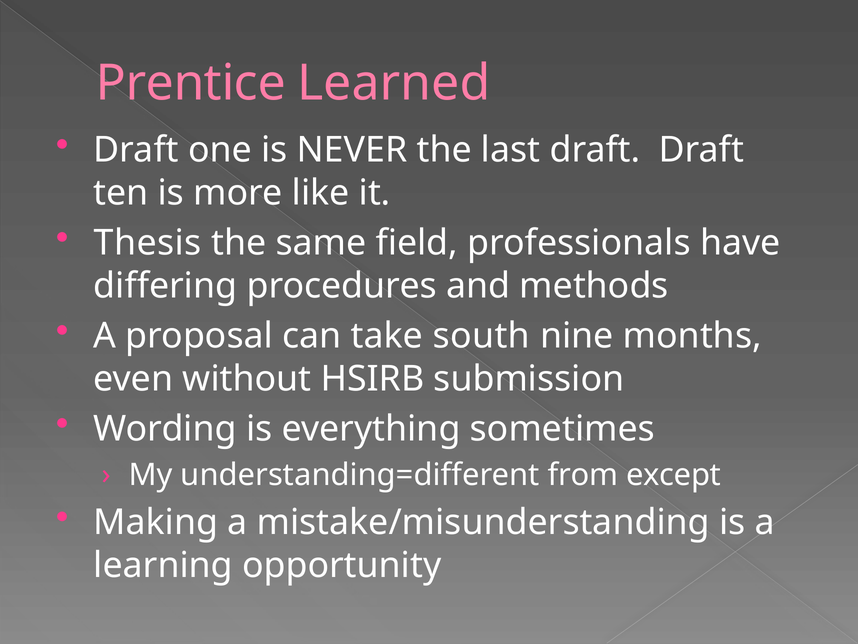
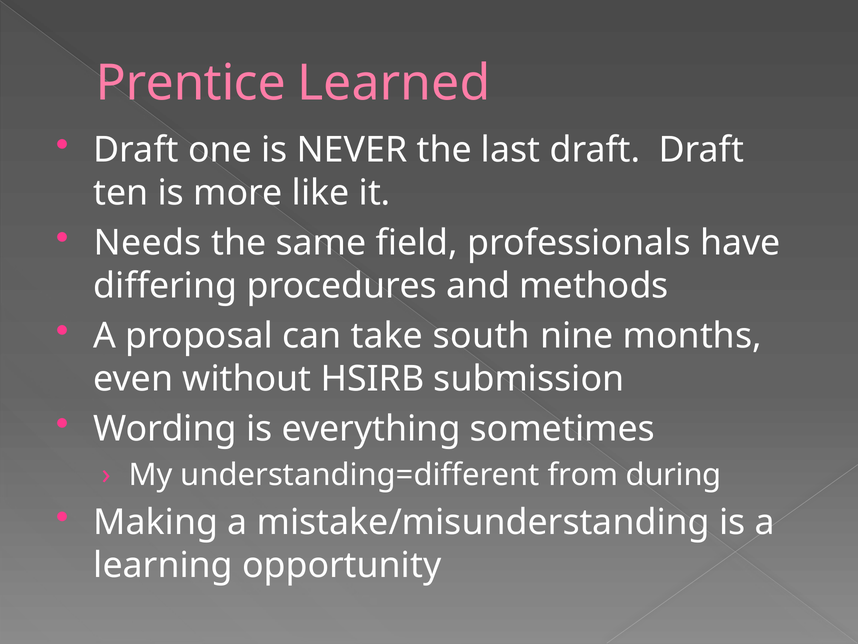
Thesis: Thesis -> Needs (148, 243)
except: except -> during (674, 475)
